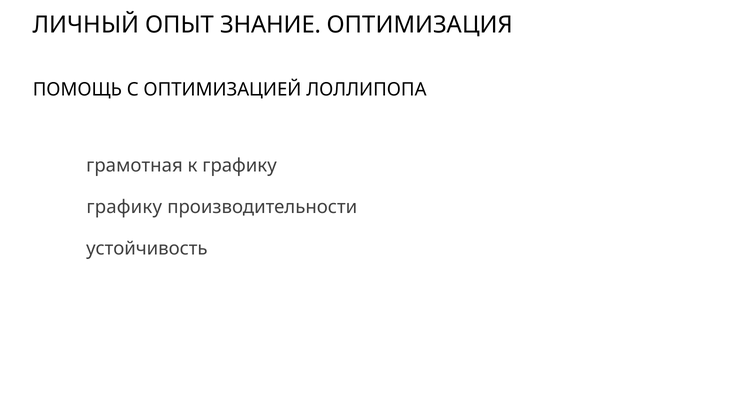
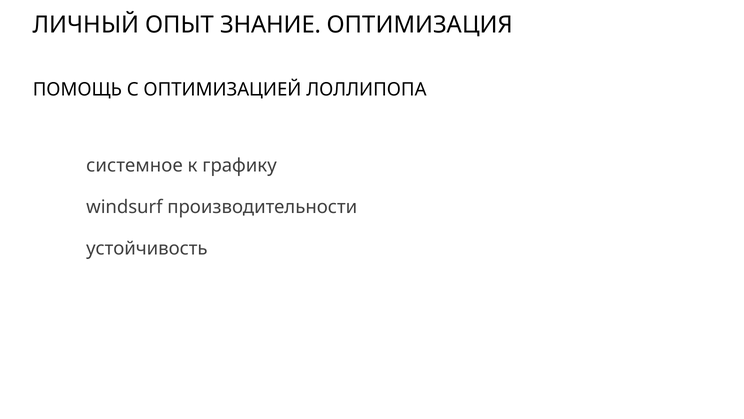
грамотная: грамотная -> системное (134, 165)
графику: графику -> windsurf (124, 207)
